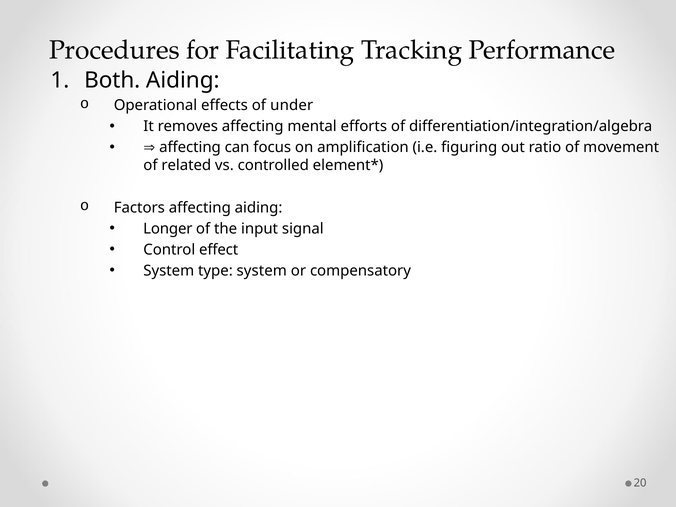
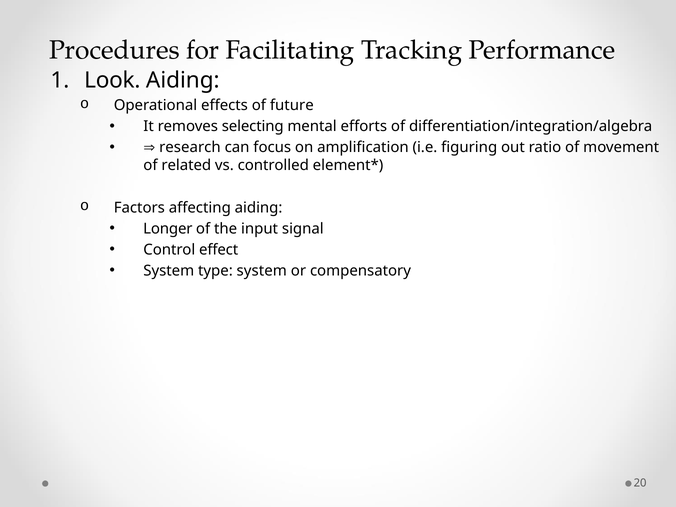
Both: Both -> Look (112, 80)
under: under -> future (292, 105)
removes affecting: affecting -> selecting (253, 126)
affecting: affecting -> research (190, 147)
